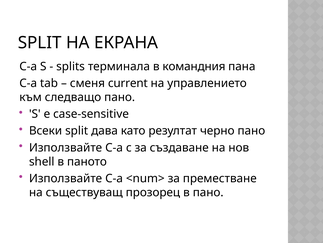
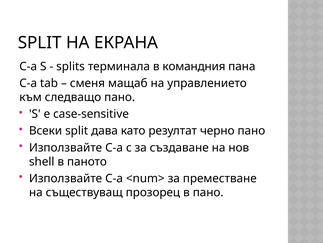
current: current -> мащаб (128, 83)
